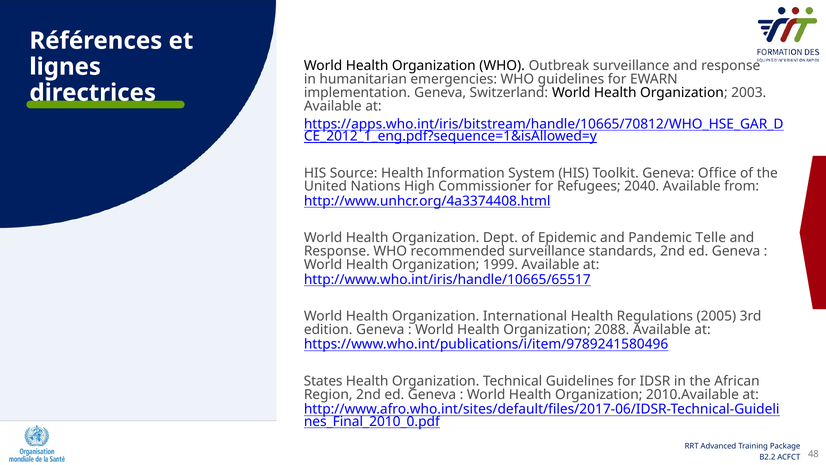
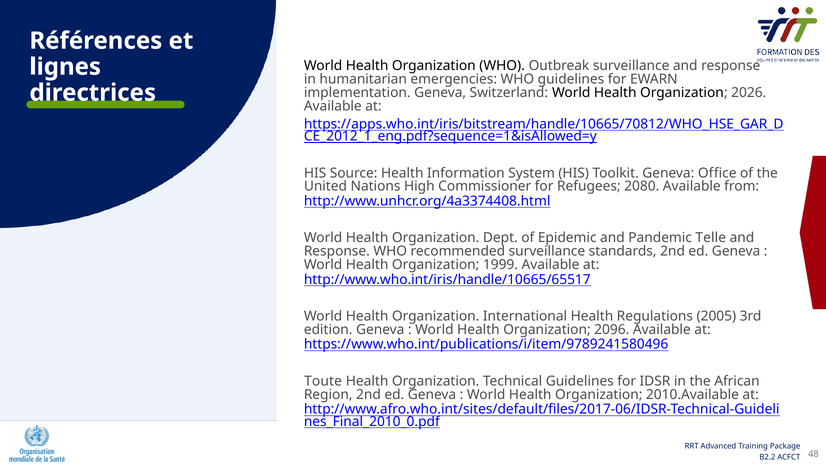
2003: 2003 -> 2026 (749, 93)
2040: 2040 -> 2080 (642, 186)
2088: 2088 -> 2096 (612, 329)
States: States -> Toute (323, 381)
